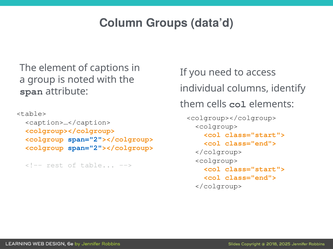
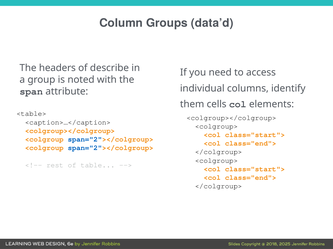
element: element -> headers (57, 68)
captions: captions -> describe (109, 68)
